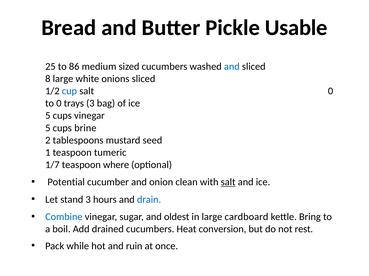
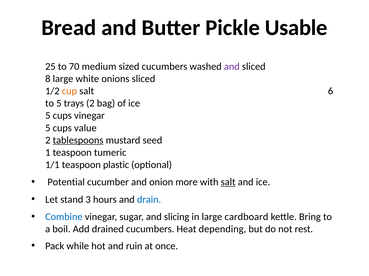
86: 86 -> 70 (74, 67)
and colour: blue -> purple (232, 67)
cup colour: blue -> orange (69, 91)
salt 0: 0 -> 6 (330, 91)
to 0: 0 -> 5 (59, 104)
trays 3: 3 -> 2 (90, 104)
brine: brine -> value (85, 128)
tablespoons underline: none -> present (78, 141)
1/7: 1/7 -> 1/1 (52, 165)
where: where -> plastic (116, 165)
clean: clean -> more (187, 183)
oldest: oldest -> slicing (177, 217)
conversion: conversion -> depending (222, 230)
